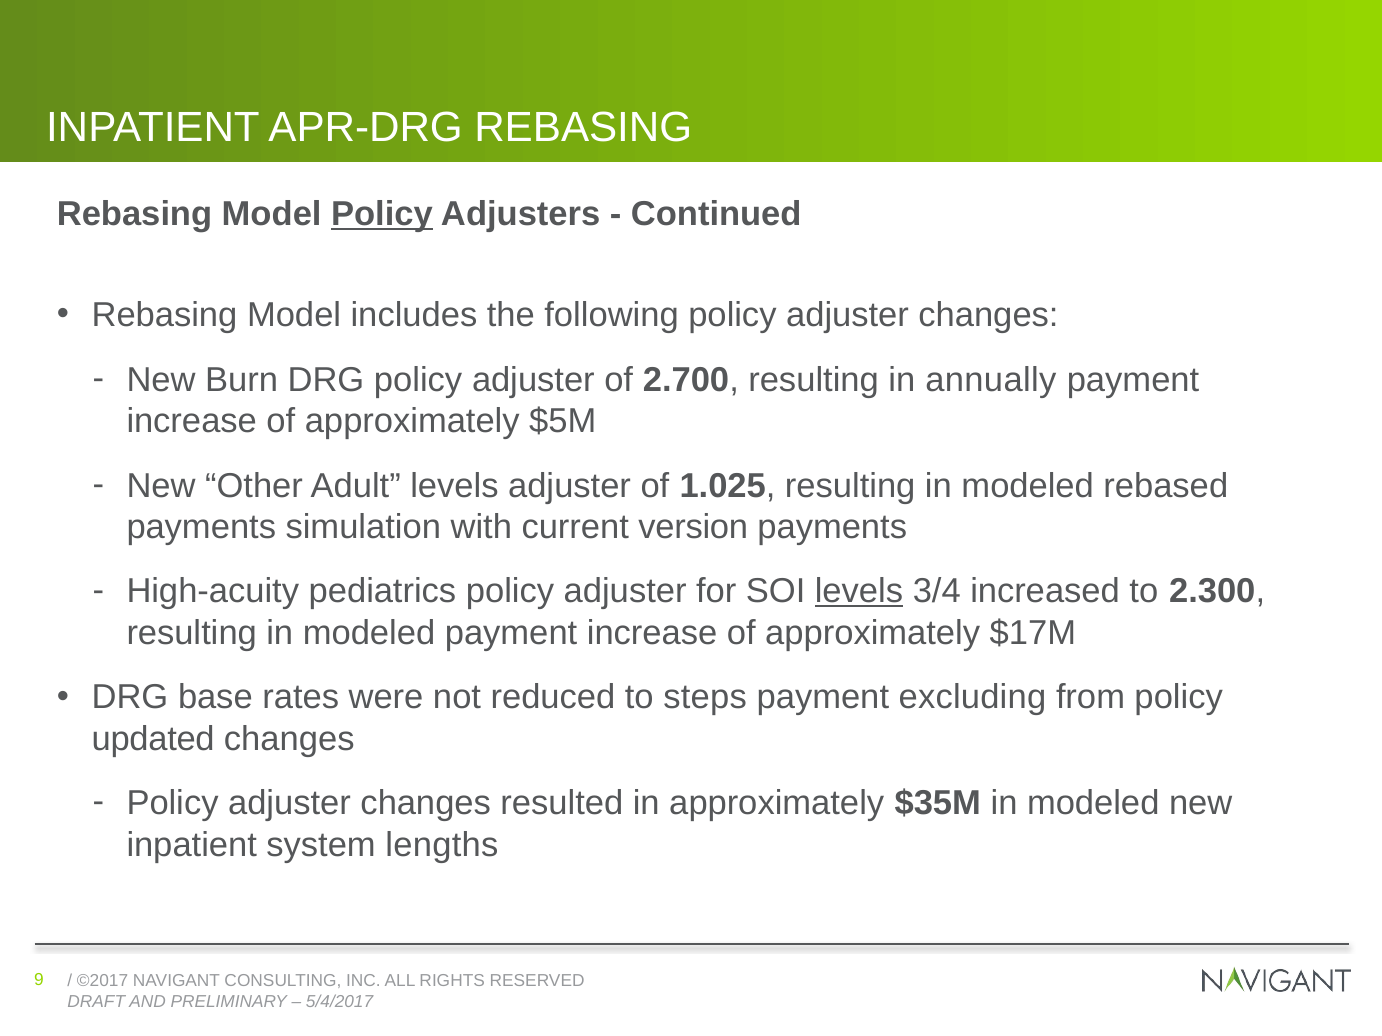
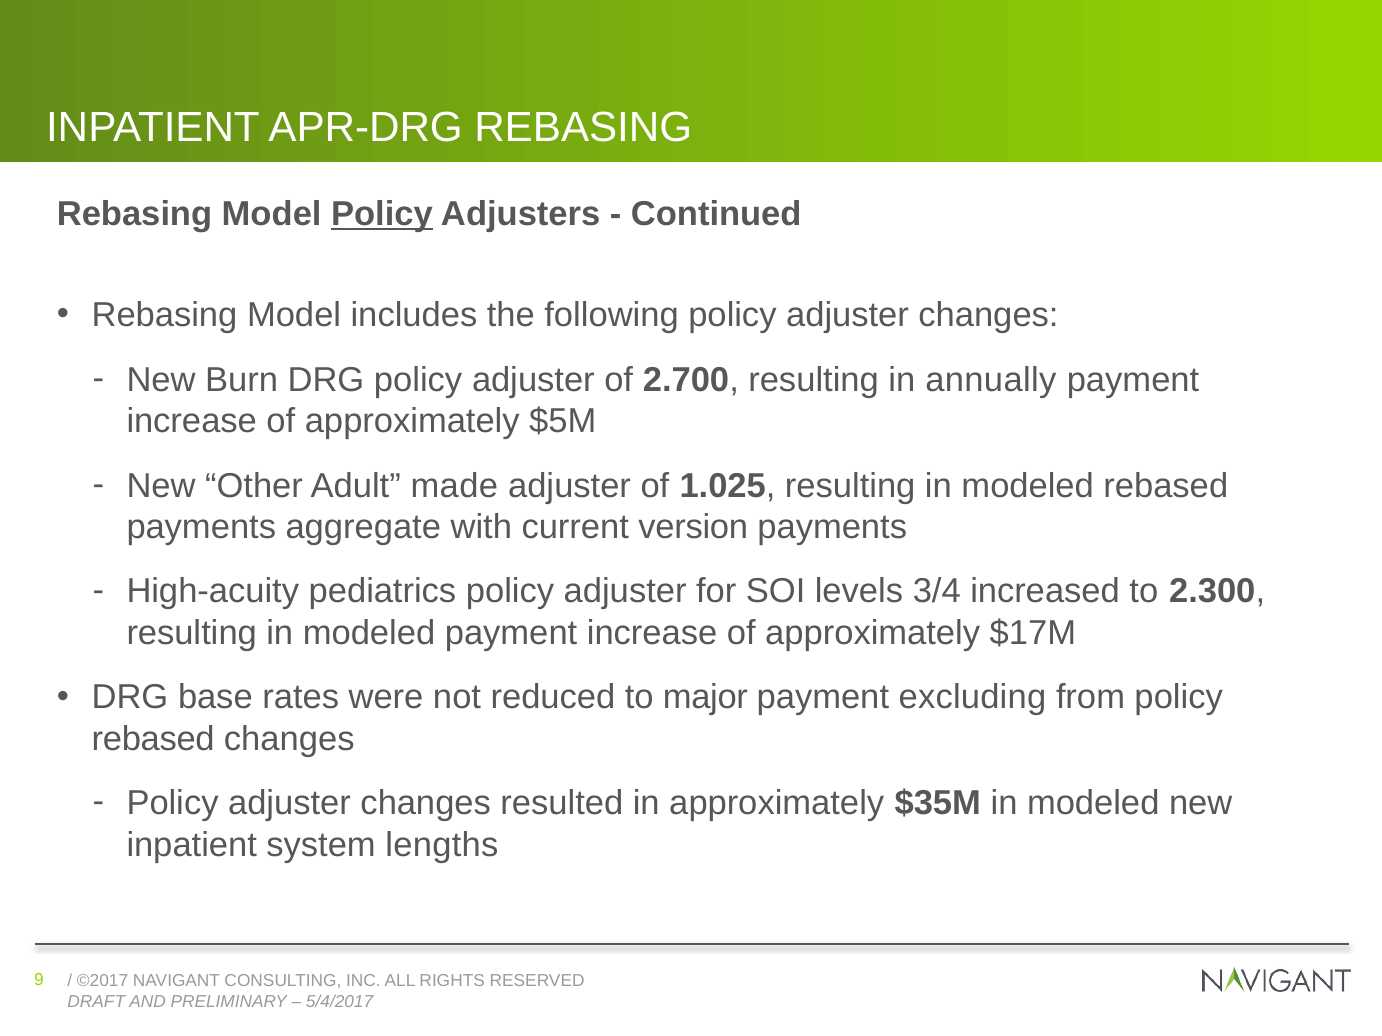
Adult levels: levels -> made (454, 486)
simulation: simulation -> aggregate (363, 527)
levels underline: present -> none (859, 592)
steps: steps -> major (705, 698)
updated: updated -> rebased (153, 739)
